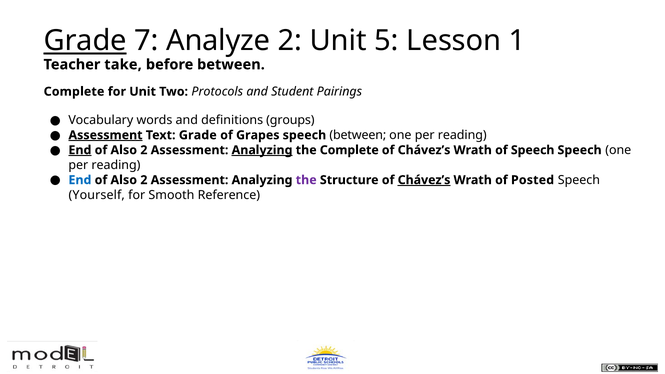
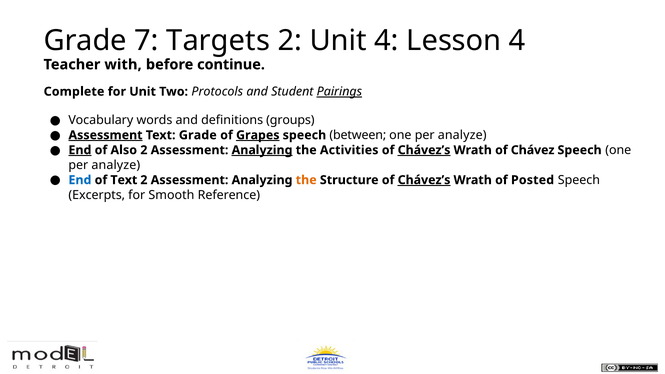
Grade underline: present -> none (85, 41)
Analyze: Analyze -> Targets (218, 41)
Unit 5: 5 -> 4 (387, 41)
Lesson 1: 1 -> 4 (517, 41)
take: take -> with (123, 65)
before between: between -> continue (231, 65)
Pairings underline: none -> present (339, 92)
Grapes underline: none -> present (258, 135)
reading: reading -> analyze (462, 135)
the Complete: Complete -> Activities (349, 150)
Chávez’s underline: none -> present (424, 150)
of Speech: Speech -> Chávez (533, 150)
reading: reading -> analyze (116, 165)
Also: Also -> Text (124, 180)
the colour: purple -> orange (306, 180)
Yourself: Yourself -> Excerpts (97, 195)
